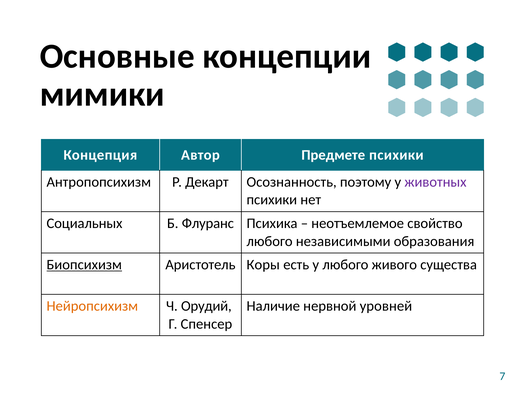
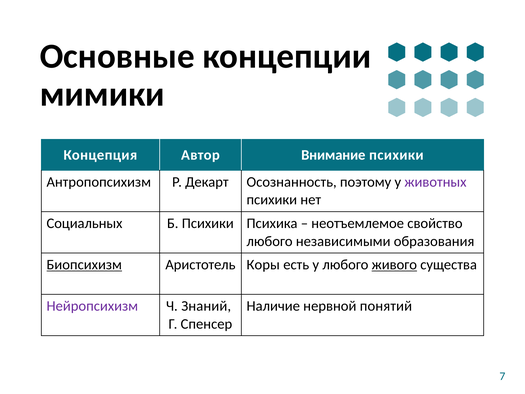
Предмете: Предмете -> Внимание (333, 155)
Б Флуранс: Флуранс -> Психики (208, 223)
живого underline: none -> present (394, 265)
Нейропсихизм colour: orange -> purple (92, 306)
Орудий: Орудий -> Знаний (206, 306)
уровней: уровней -> понятий (386, 306)
